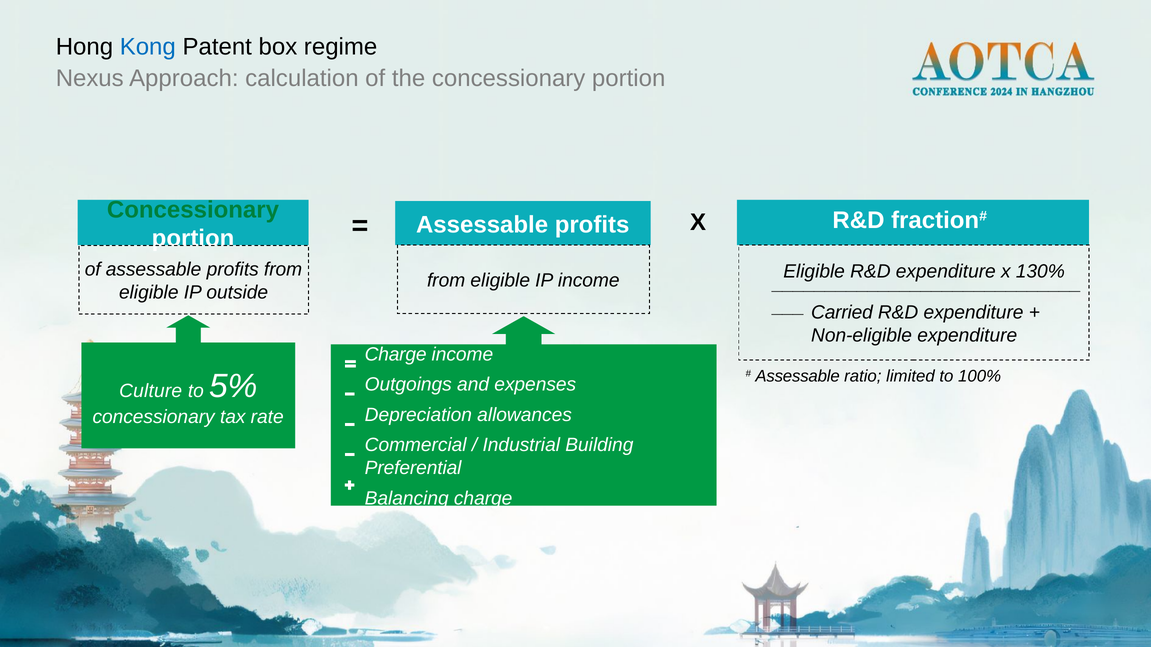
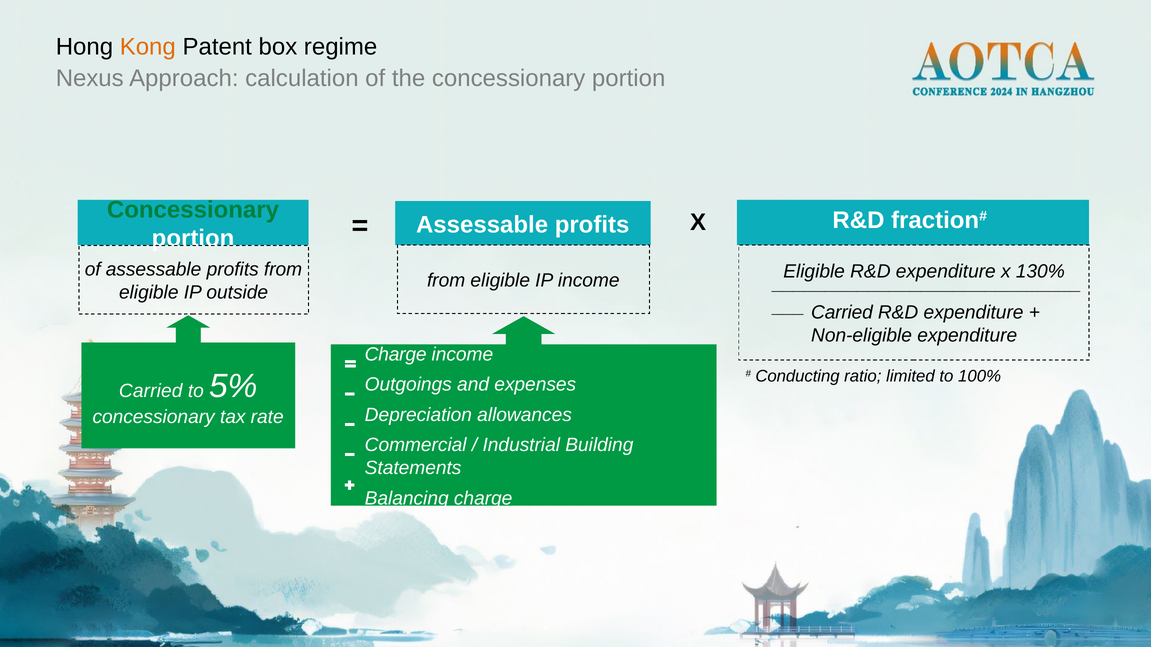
Kong colour: blue -> orange (148, 47)
Assessable: Assessable -> Conducting (798, 376)
Culture: Culture -> Carried (151, 391)
Preferential: Preferential -> Statements (413, 468)
